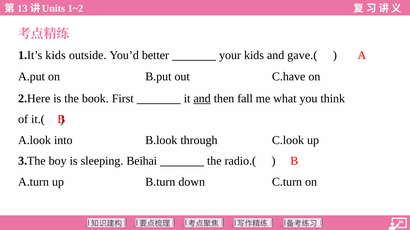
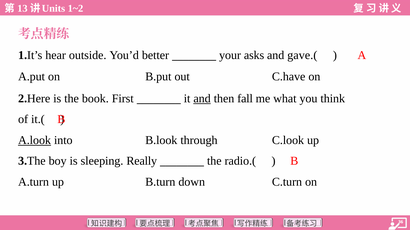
1.It’s kids: kids -> hear (56, 55)
your kids: kids -> asks (254, 55)
A.look underline: none -> present (35, 140)
Beihai: Beihai -> Really (142, 161)
